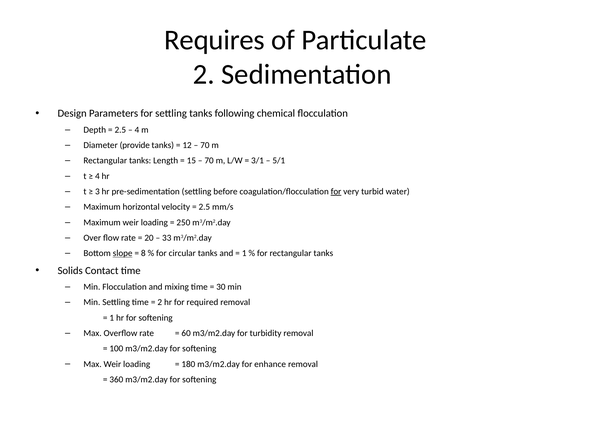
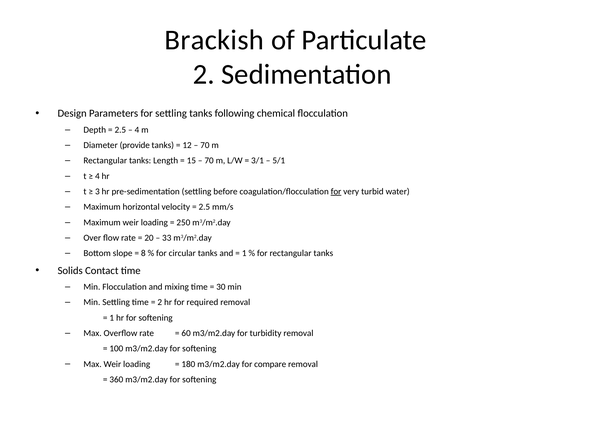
Requires: Requires -> Brackish (214, 40)
slope underline: present -> none (123, 253)
enhance: enhance -> compare (270, 364)
